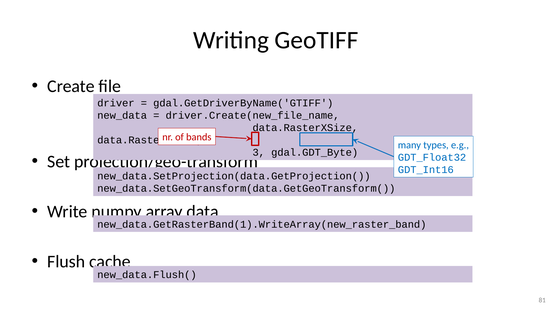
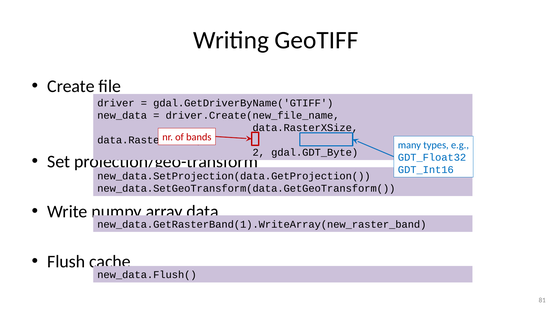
3: 3 -> 2 (259, 153)
